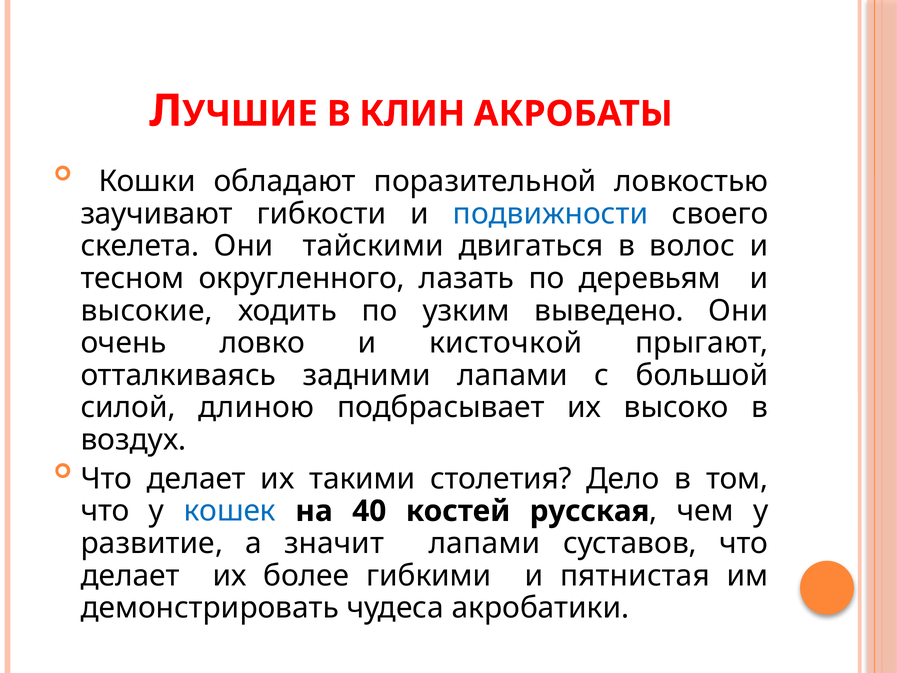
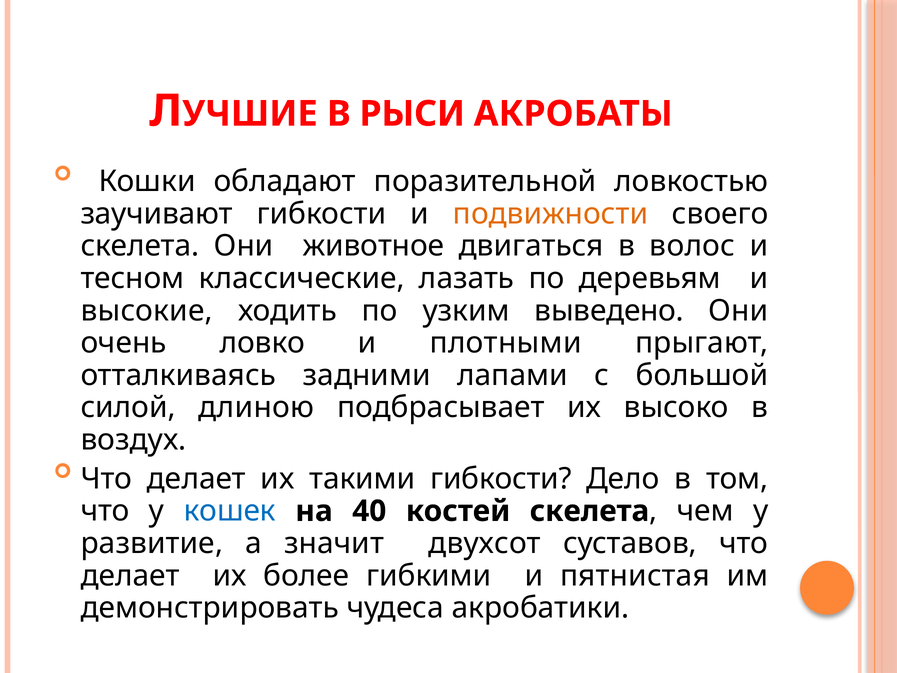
КЛИН: КЛИН -> РЫСИ (412, 114)
подвижности colour: blue -> orange (551, 214)
тайскими: тайскими -> животное (373, 246)
округленного: округленного -> классические (302, 278)
кисточкой: кисточкой -> плотными (506, 343)
такими столетия: столетия -> гибкости (501, 479)
костей русская: русская -> скелета (589, 511)
значит лапами: лапами -> двухсот (485, 543)
